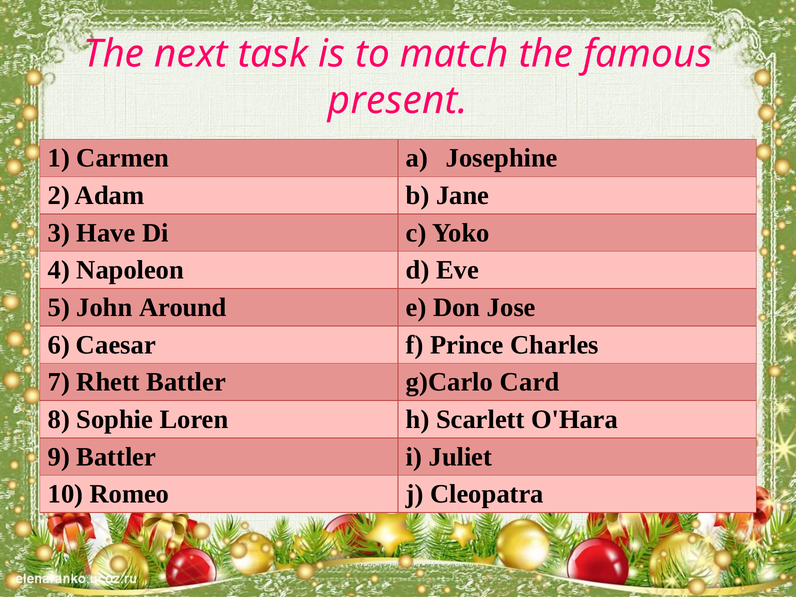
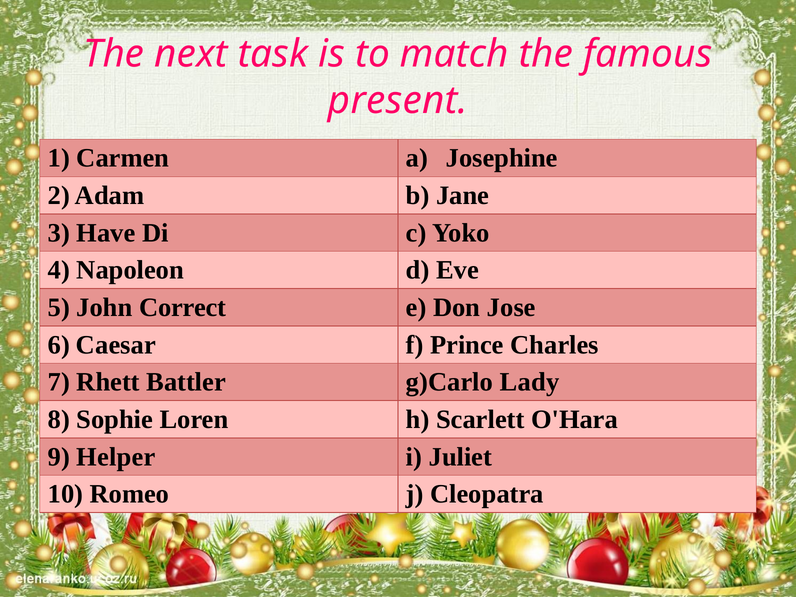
Around: Around -> Correct (183, 307)
Card: Card -> Lady (530, 382)
9 Battler: Battler -> Helper (116, 457)
